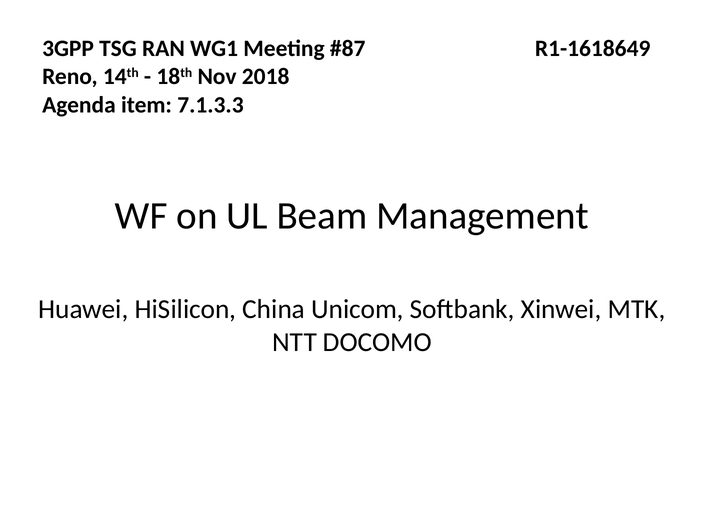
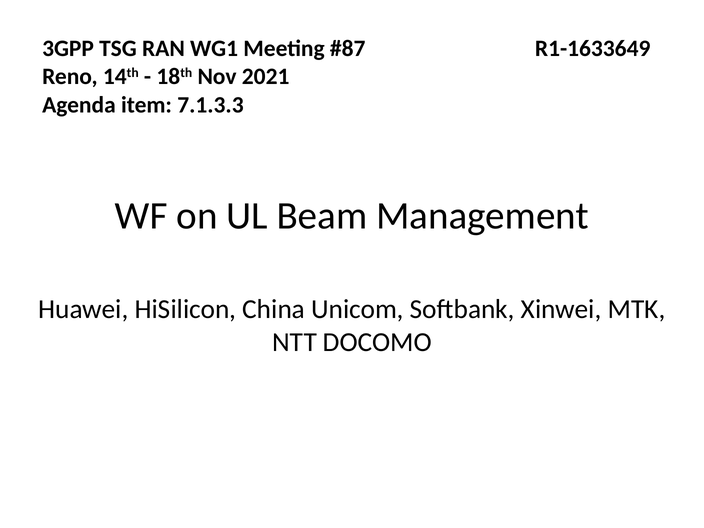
R1-1618649: R1-1618649 -> R1-1633649 (593, 48)
2018: 2018 -> 2021 (266, 77)
